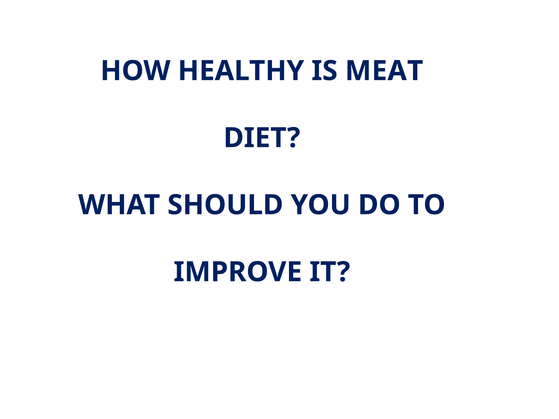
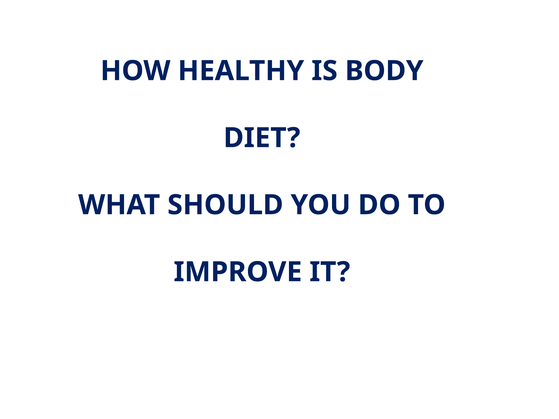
MEAT: MEAT -> BODY (384, 71)
